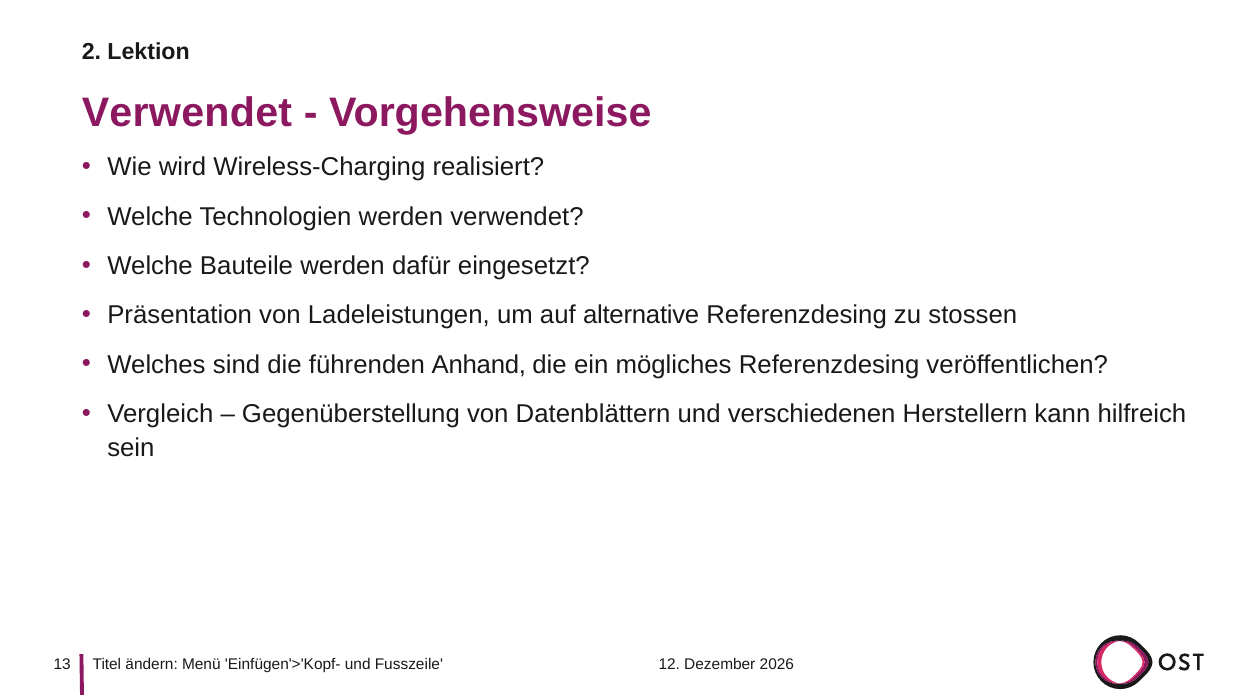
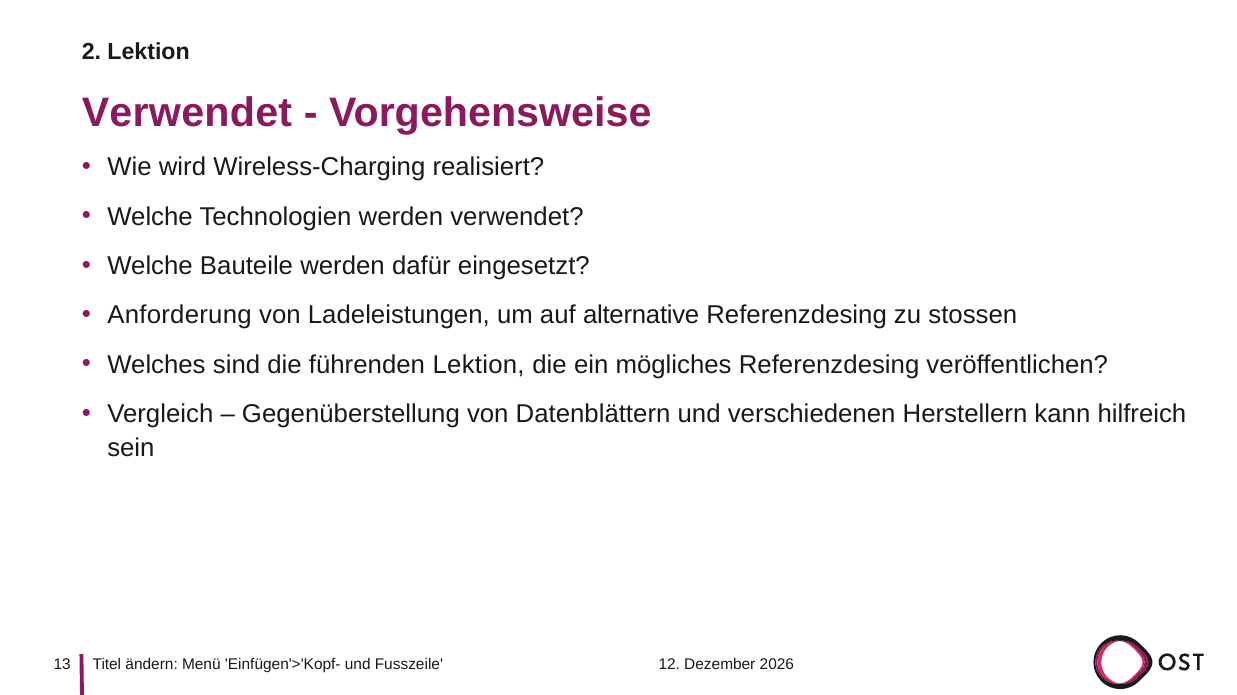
Präsentation: Präsentation -> Anforderung (180, 316)
führenden Anhand: Anhand -> Lektion (479, 365)
